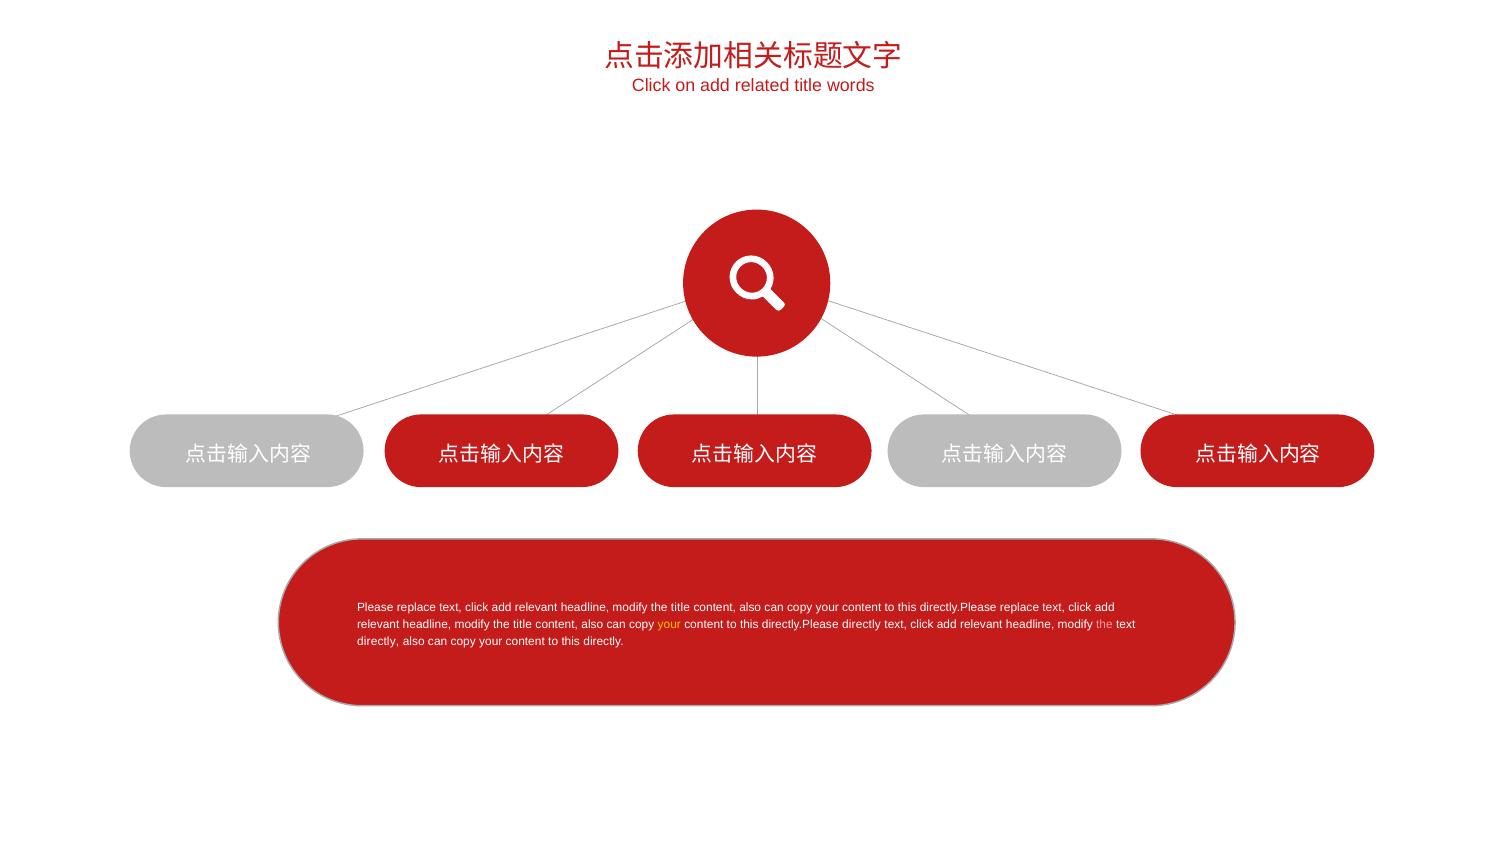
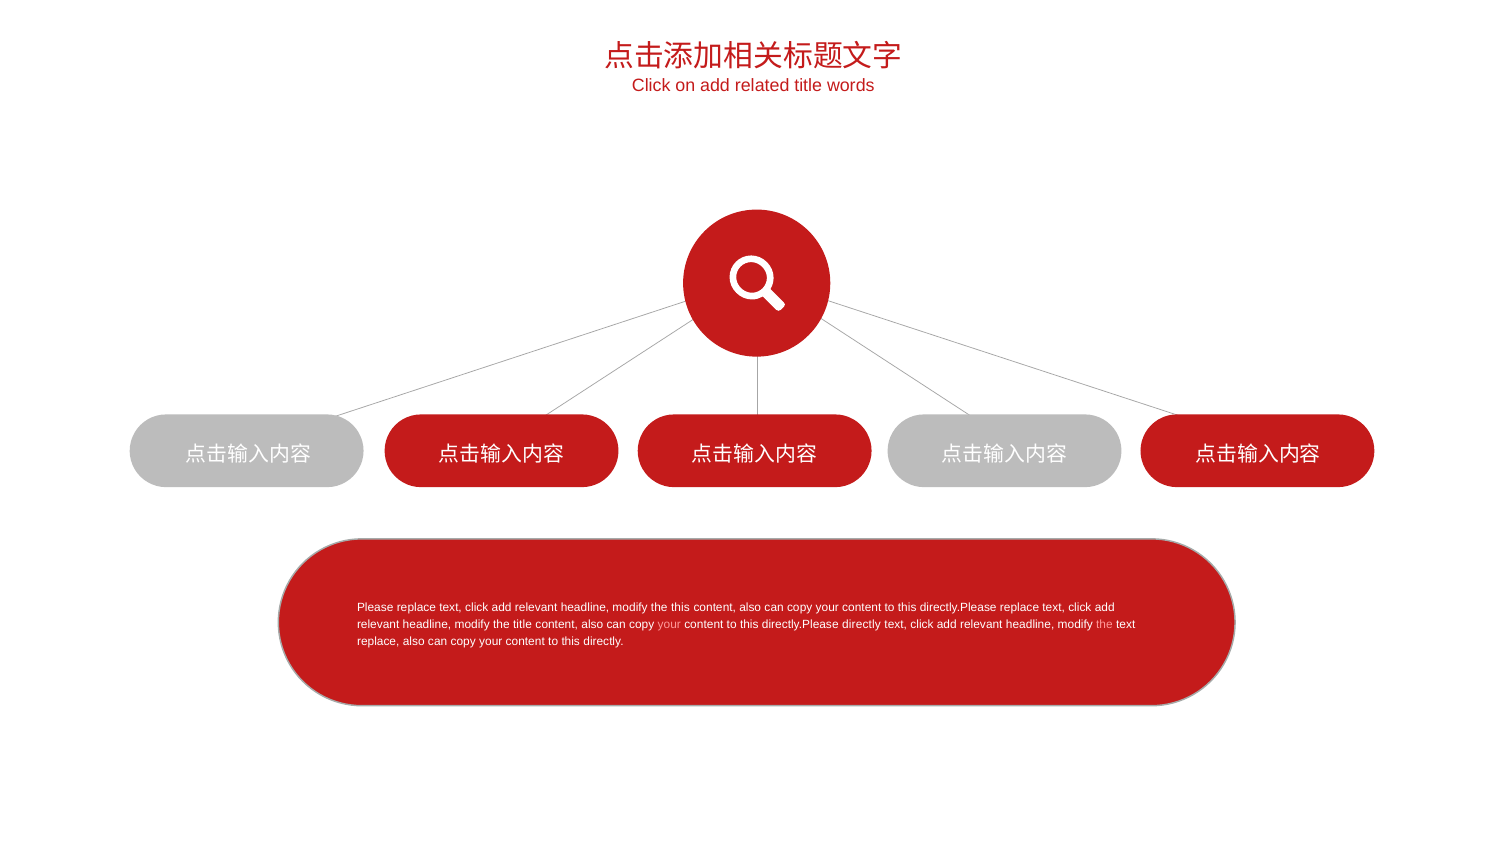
title: title -> this (680, 608)
your colour: yellow -> pink (669, 625)
directly: directly -> replace (378, 642)
